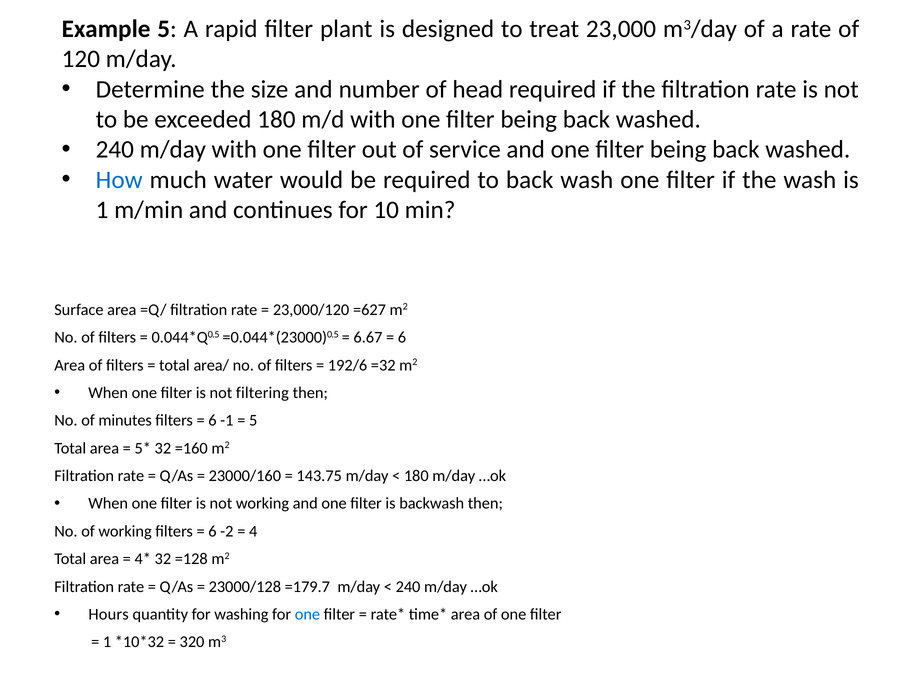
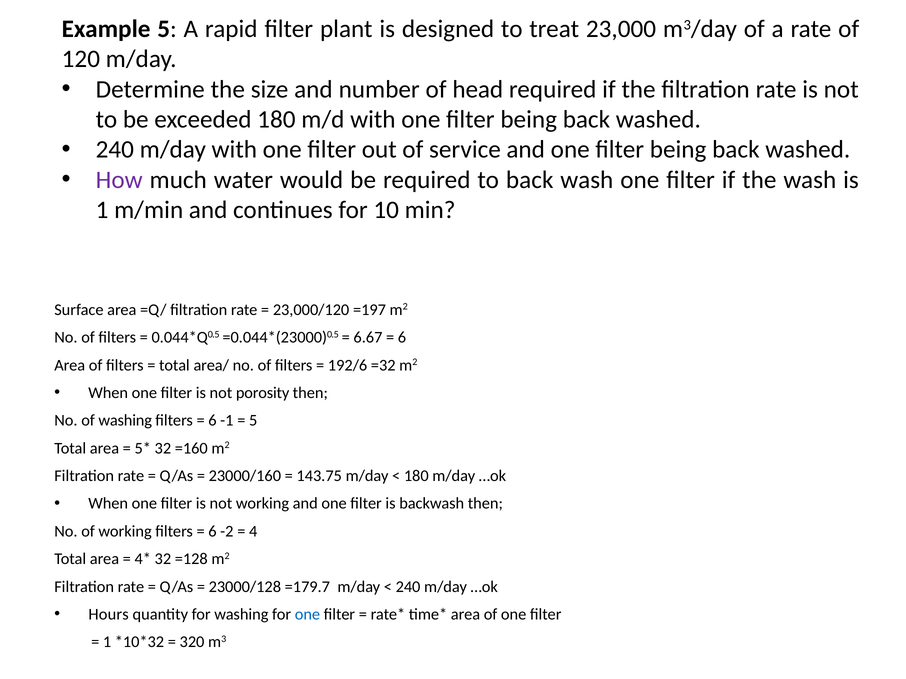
How colour: blue -> purple (119, 180)
=627: =627 -> =197 (369, 310)
filtering: filtering -> porosity (263, 393)
of minutes: minutes -> washing (125, 421)
